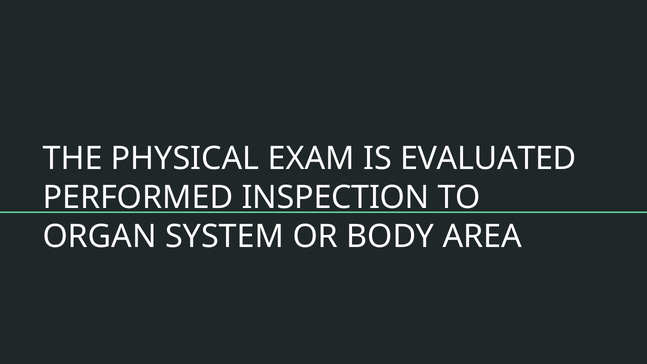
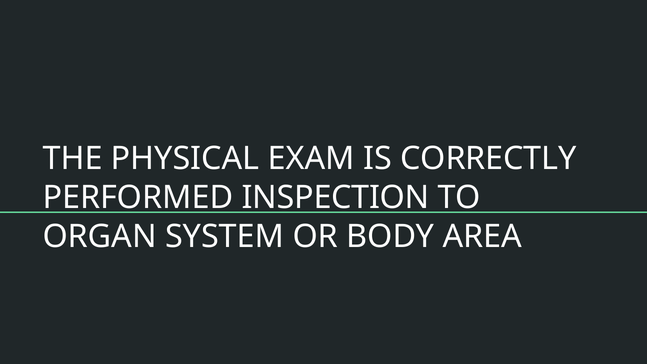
EVALUATED: EVALUATED -> CORRECTLY (488, 159)
